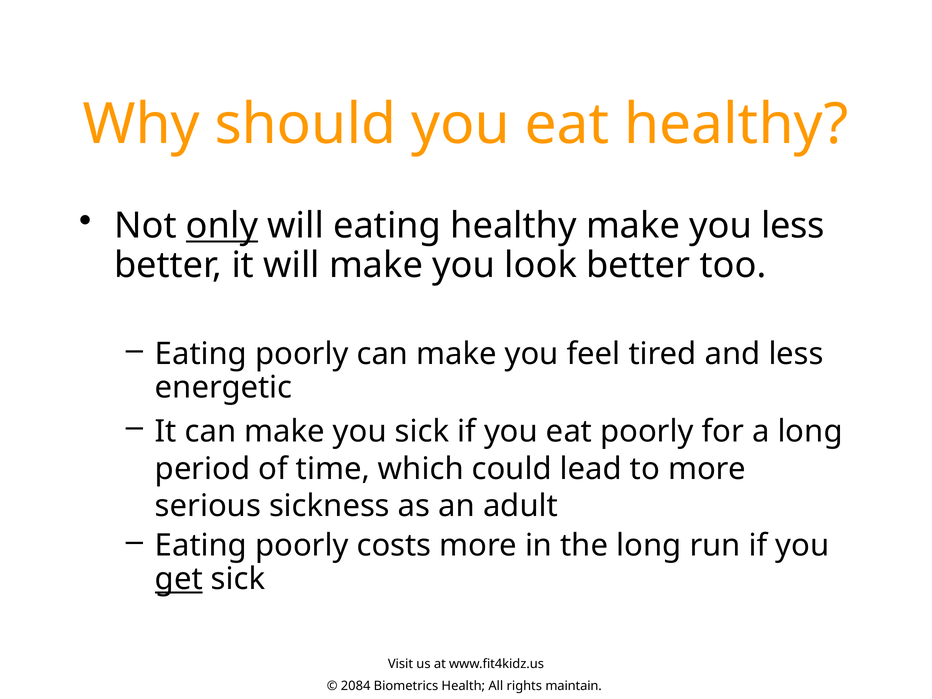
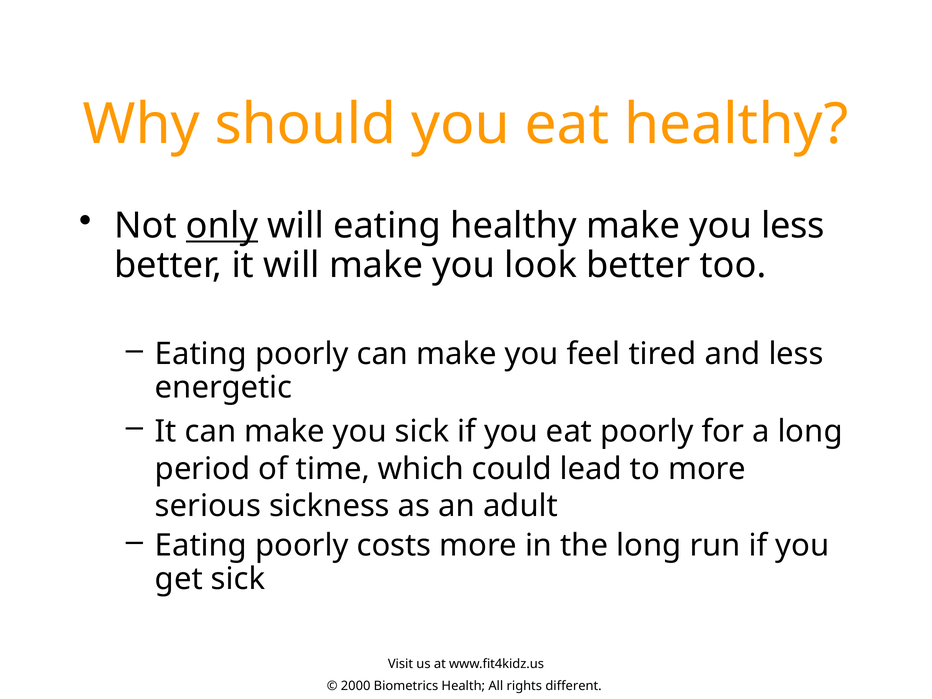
get underline: present -> none (179, 579)
2084: 2084 -> 2000 (356, 686)
maintain: maintain -> different (574, 686)
